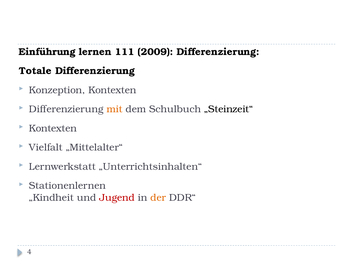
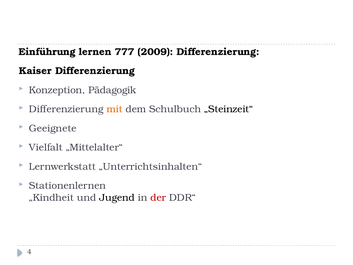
111: 111 -> 777 (125, 52)
Totale: Totale -> Kaiser (35, 71)
Konzeption Kontexten: Kontexten -> Pädagogik (112, 90)
Kontexten: Kontexten -> Geeignete (53, 128)
Jugend colour: red -> black (117, 197)
der colour: orange -> red (158, 197)
